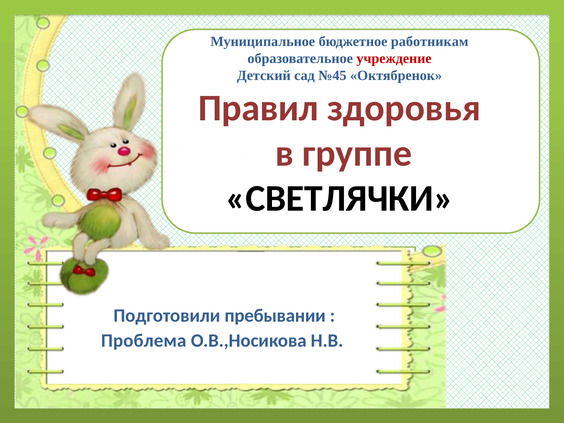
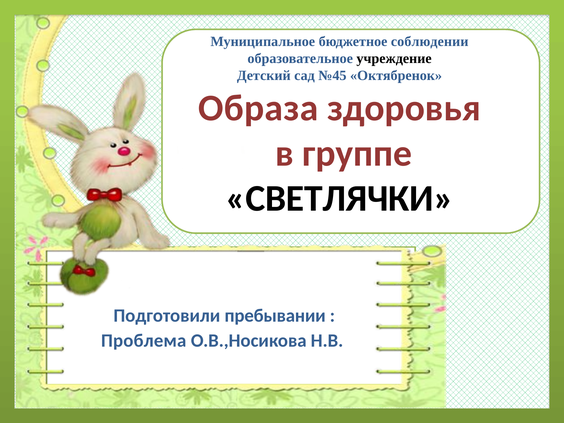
работникам: работникам -> соблюдении (430, 42)
учреждение colour: red -> black (394, 59)
Правил: Правил -> Образа (258, 108)
